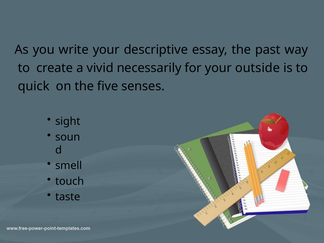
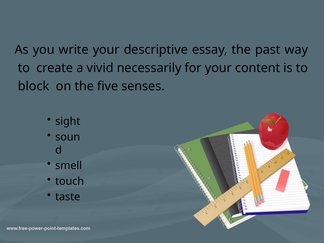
outside: outside -> content (258, 68)
quick: quick -> block (34, 86)
